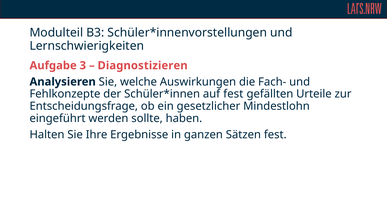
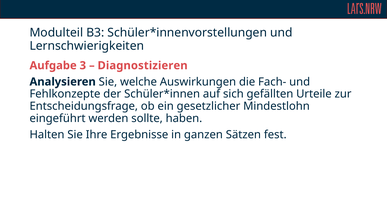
auf fest: fest -> sich (233, 94)
